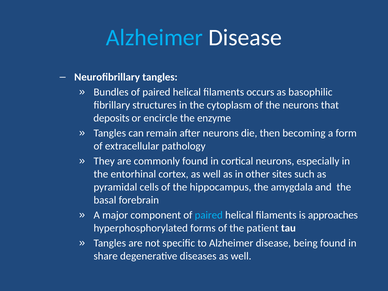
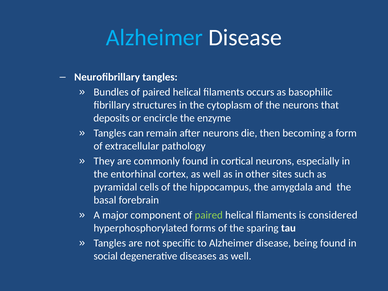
paired colour: light blue -> light green (209, 215)
approaches: approaches -> considered (333, 215)
patient: patient -> sparing (263, 228)
share: share -> social (106, 256)
